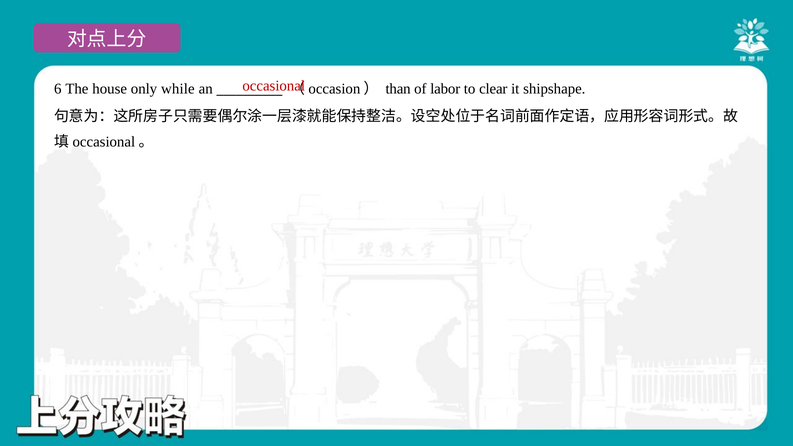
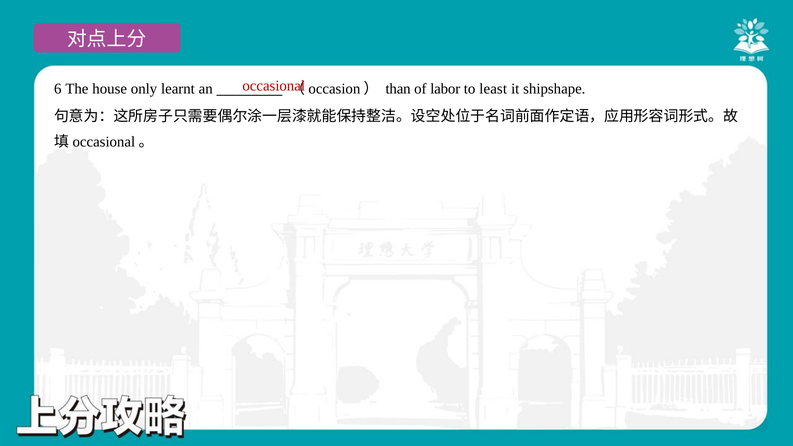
while: while -> learnt (178, 89)
clear: clear -> least (493, 89)
